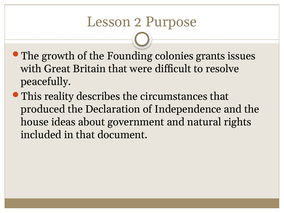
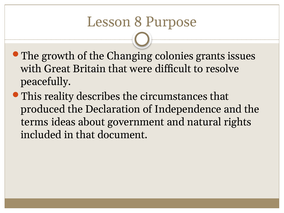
2: 2 -> 8 (138, 22)
Founding: Founding -> Changing (130, 56)
house: house -> terms (35, 122)
